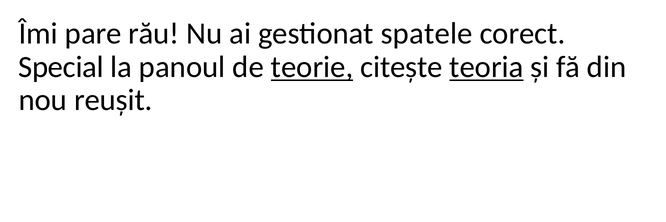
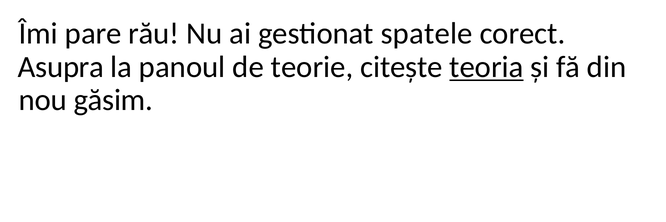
Special: Special -> Asupra (61, 67)
teorie underline: present -> none (312, 67)
reușit: reușit -> găsim (113, 100)
